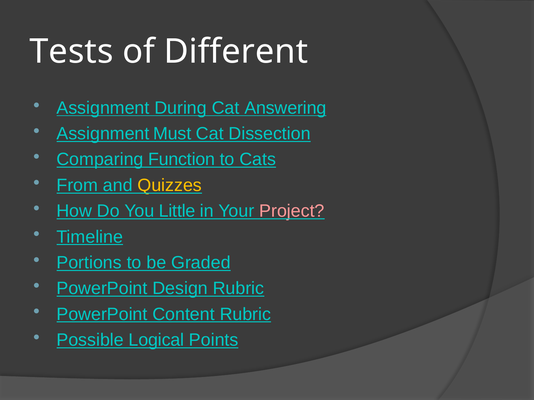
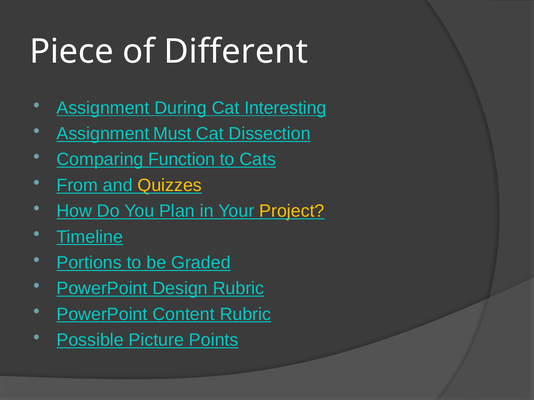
Tests: Tests -> Piece (72, 52)
Answering: Answering -> Interesting (285, 108)
Little: Little -> Plan (177, 211)
Project colour: pink -> yellow (292, 211)
Logical: Logical -> Picture (156, 340)
